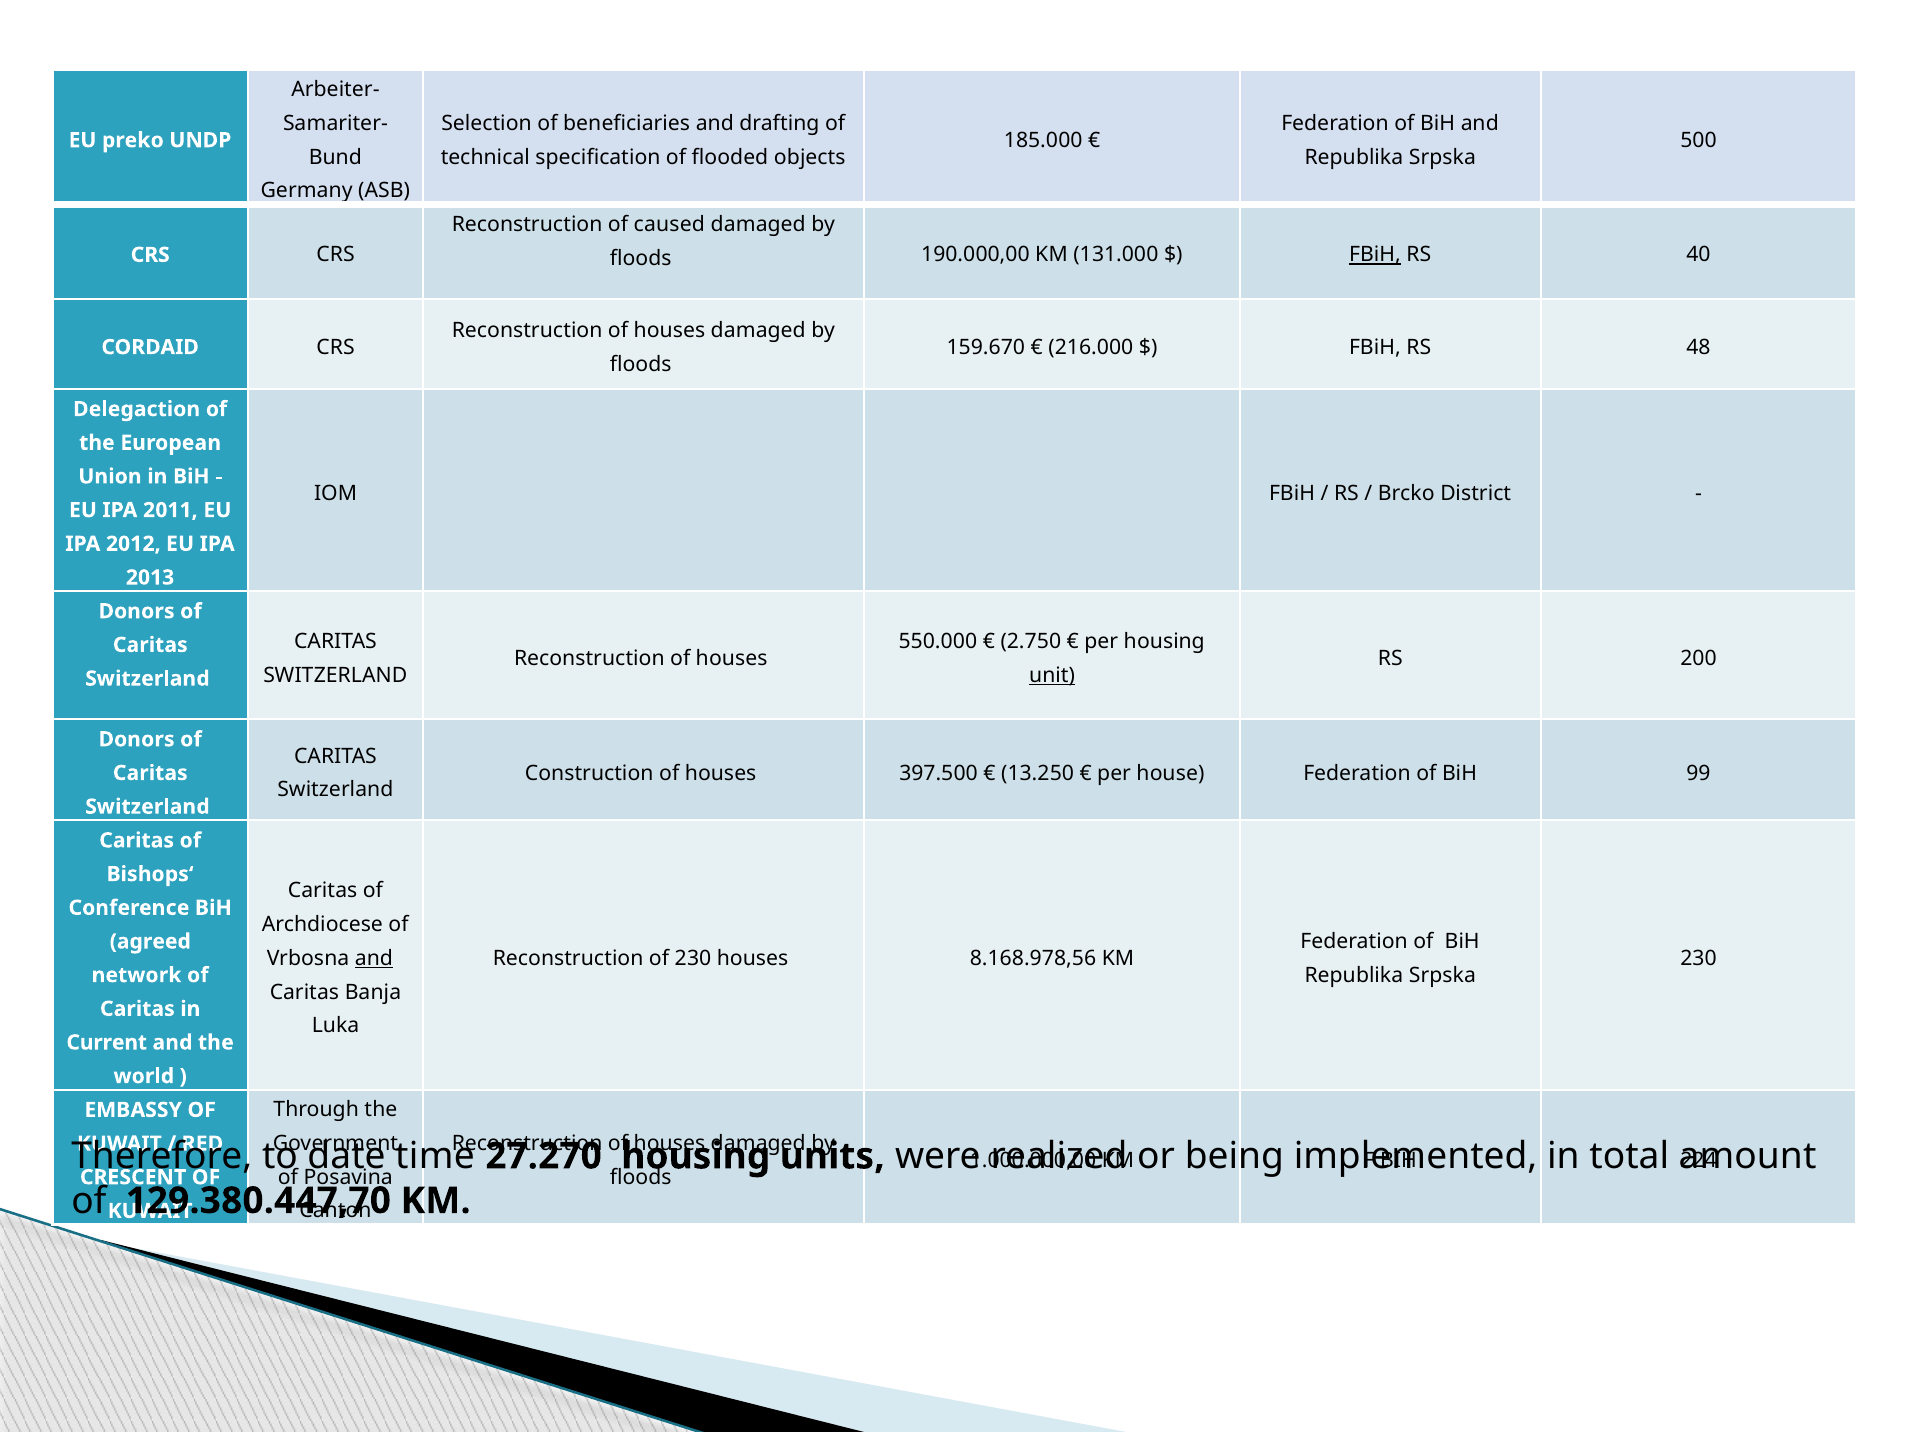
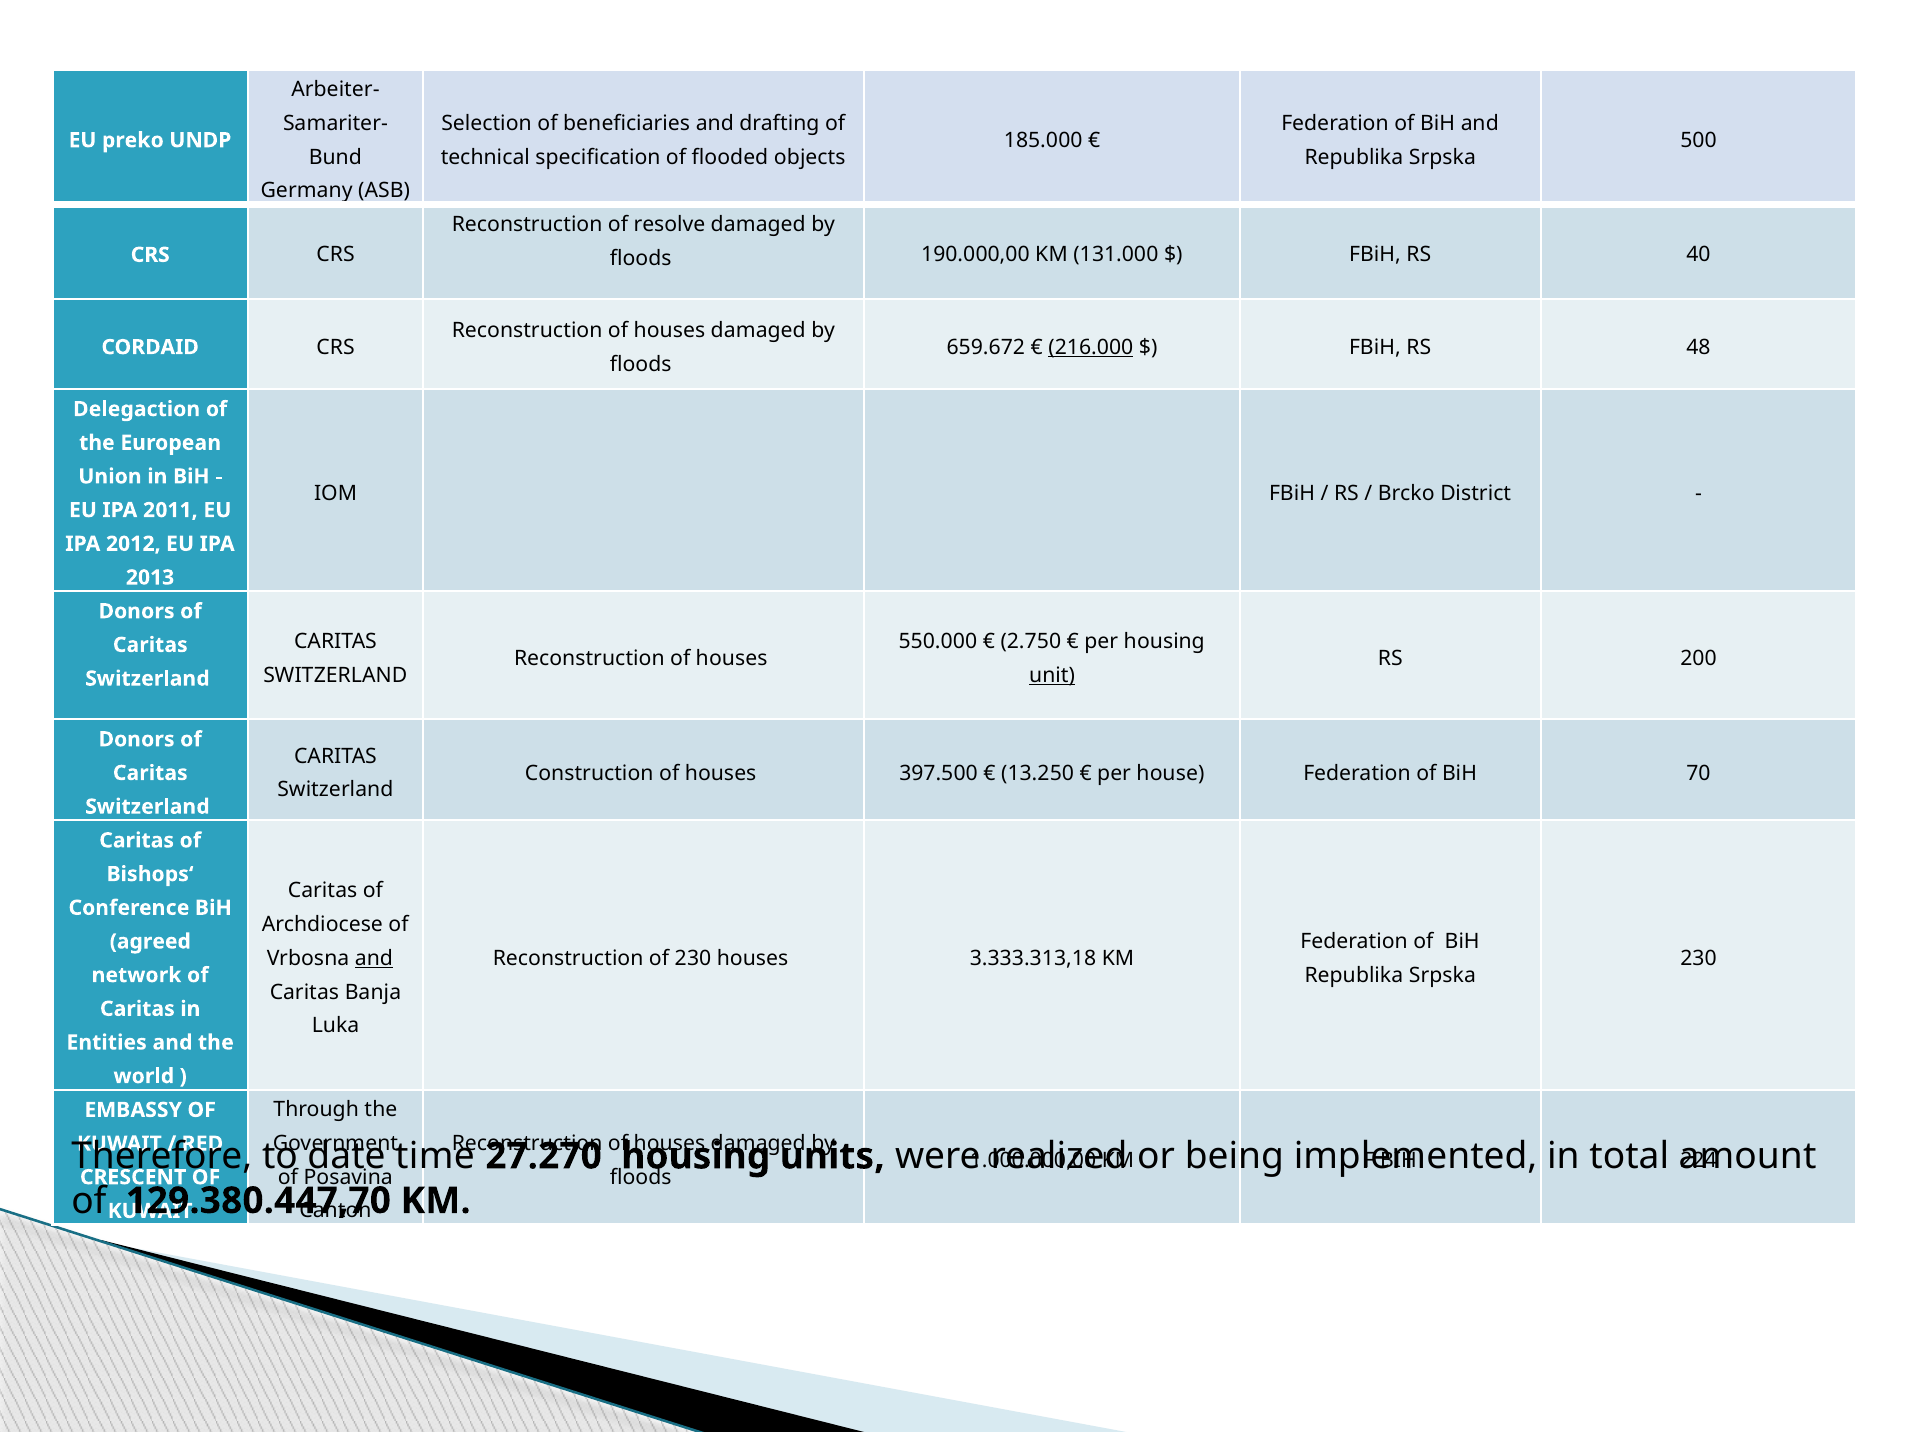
caused: caused -> resolve (669, 224)
FBiH underline: present -> none (1375, 255)
159.670: 159.670 -> 659.672 (986, 347)
216.000 underline: none -> present (1091, 347)
99: 99 -> 70 (1698, 773)
8.168.978,56: 8.168.978,56 -> 3.333.313,18 (1033, 958)
Current: Current -> Entities (107, 1042)
